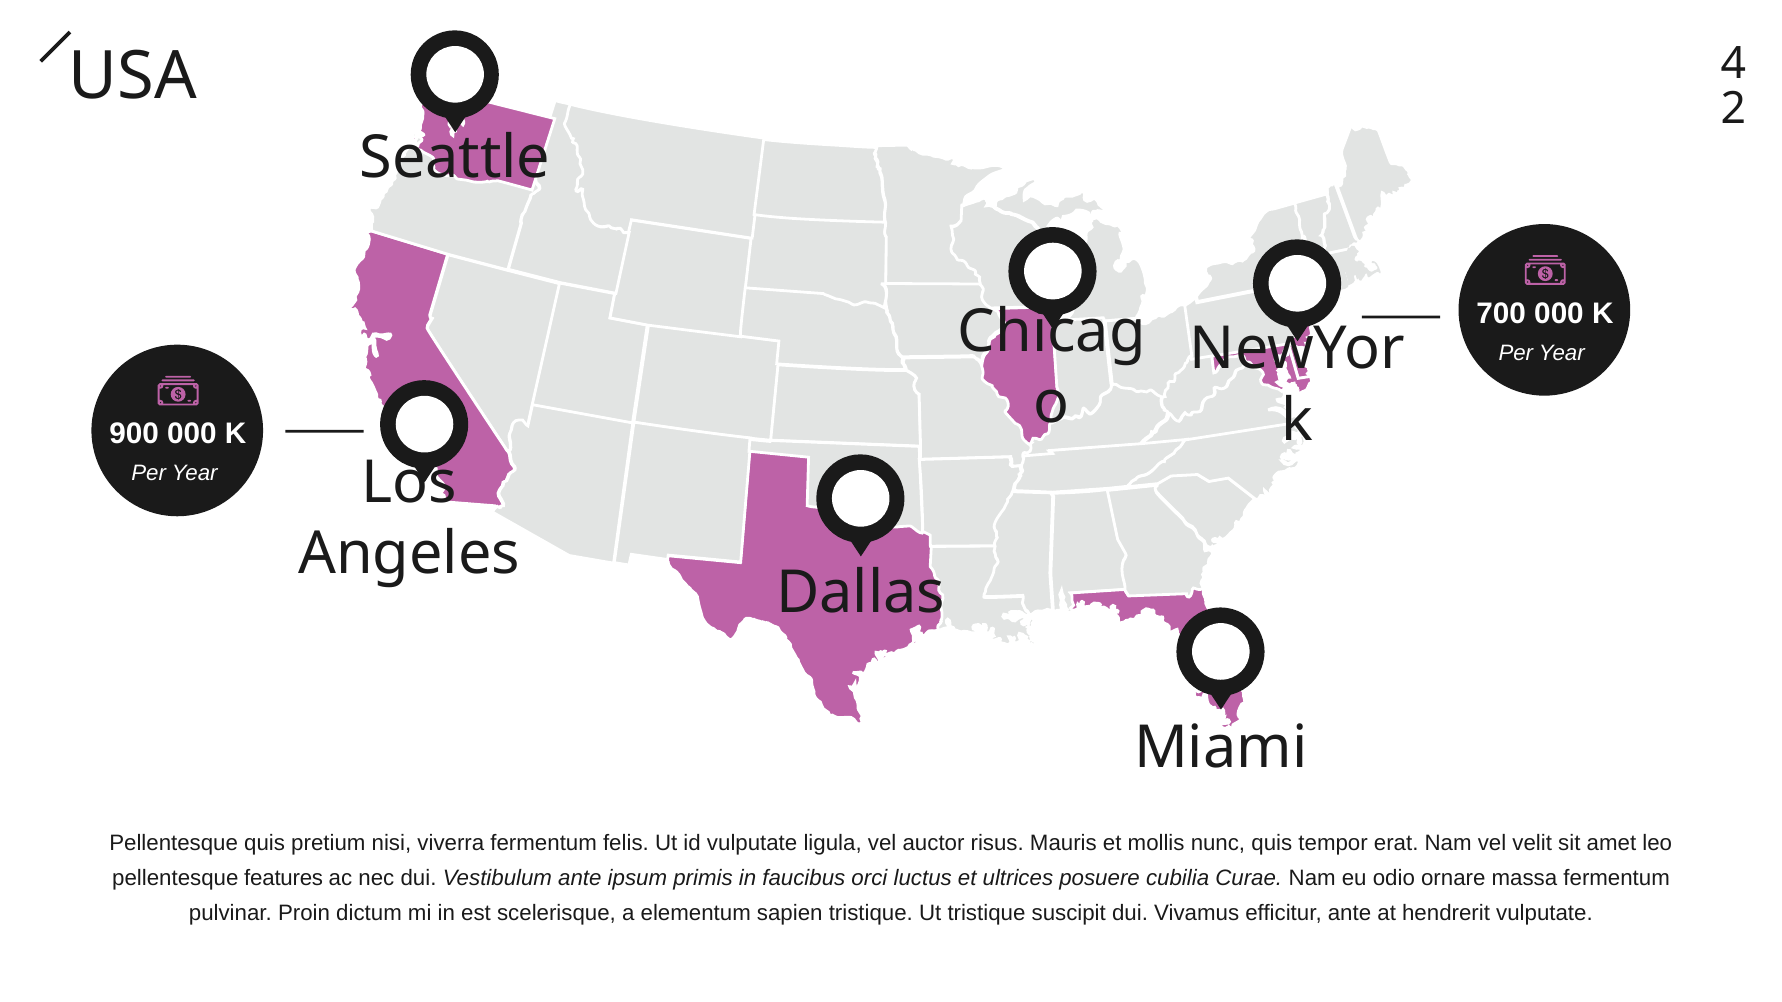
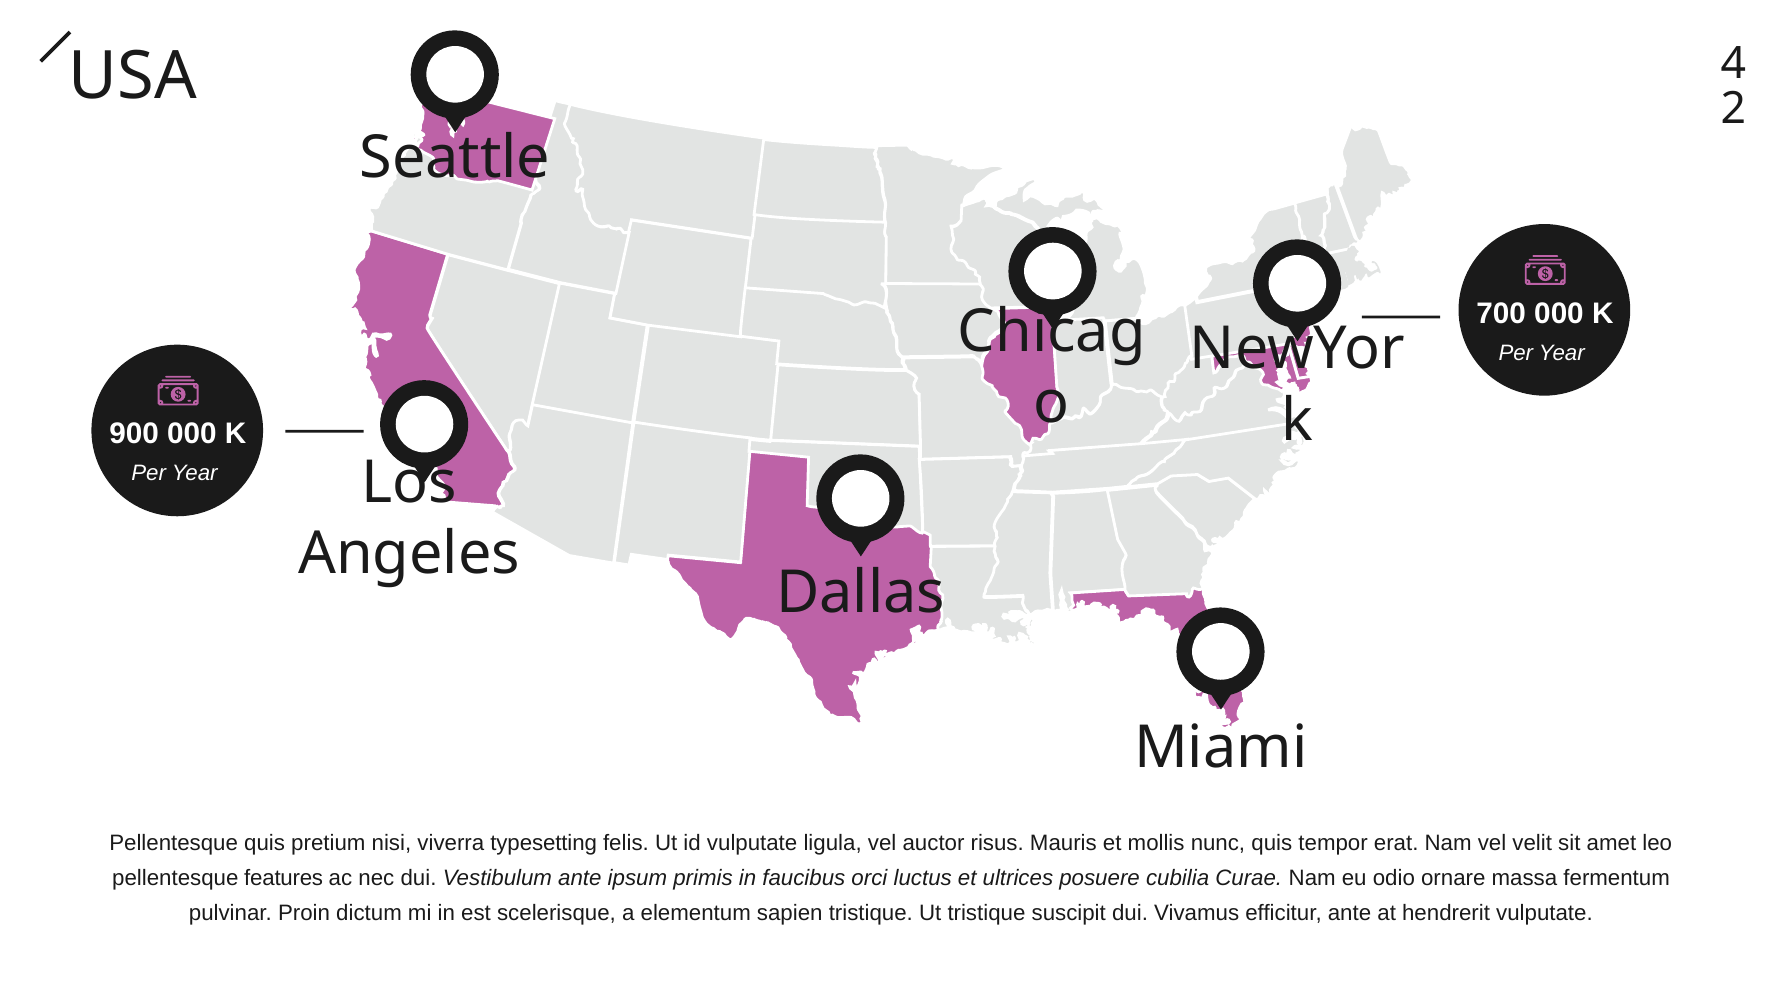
viverra fermentum: fermentum -> typesetting (544, 844)
